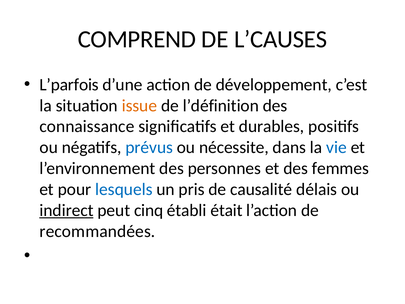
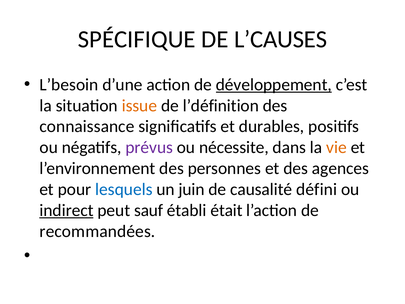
COMPREND: COMPREND -> SPÉCIFIQUE (137, 39)
L’parfois: L’parfois -> L’besoin (69, 85)
développement underline: none -> present (274, 85)
prévus colour: blue -> purple (149, 147)
vie colour: blue -> orange (337, 147)
femmes: femmes -> agences (340, 168)
pris: pris -> juin (192, 189)
délais: délais -> défini (317, 189)
cinq: cinq -> sauf (149, 210)
